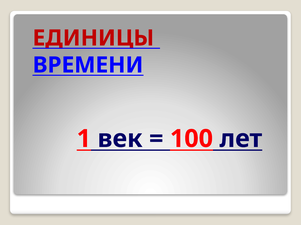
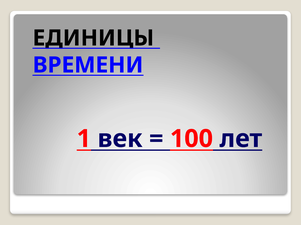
ЕДИНИЦЫ colour: red -> black (93, 38)
